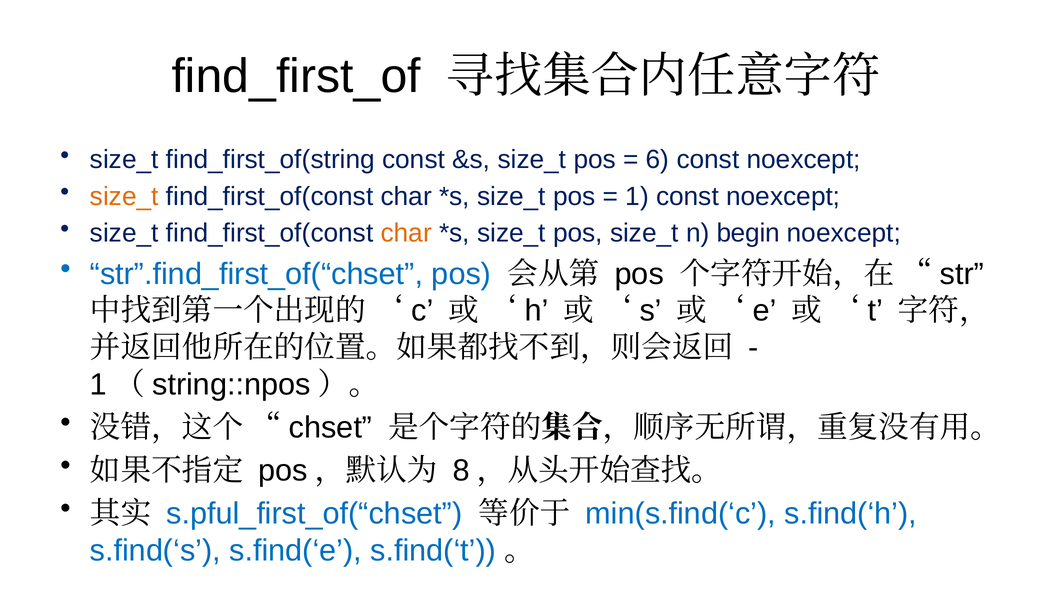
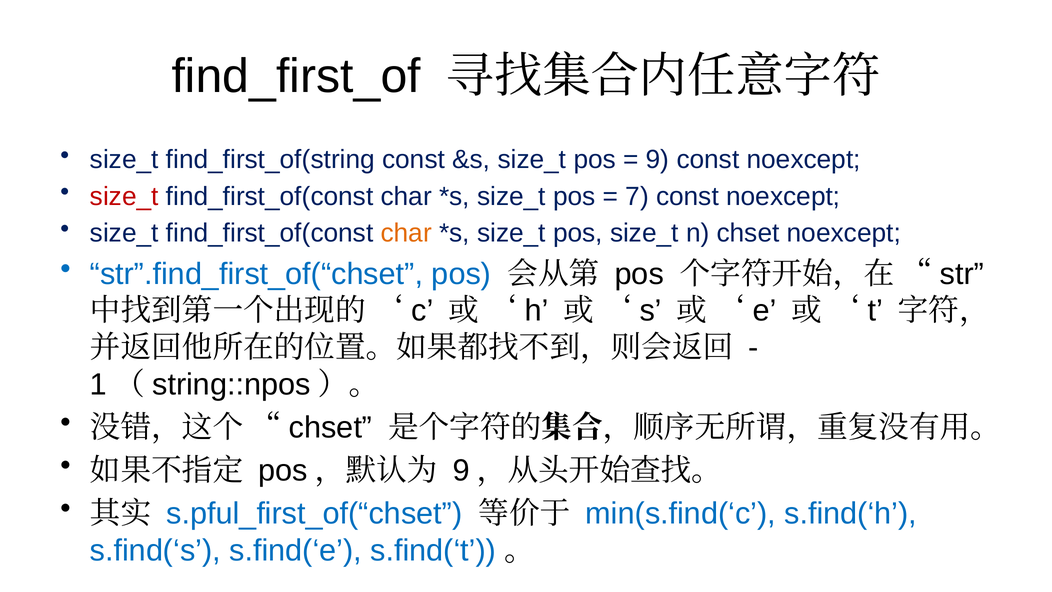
6: 6 -> 9 (658, 160)
size_t colour: orange -> red (124, 196)
1: 1 -> 7 (637, 196)
n begin: begin -> chset (748, 233)
8: 8 -> 9 (461, 470)
